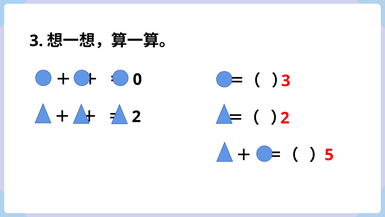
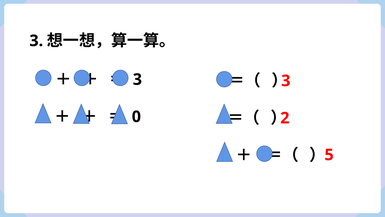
0: 0 -> 3 (137, 79)
2: 2 -> 0 (136, 117)
